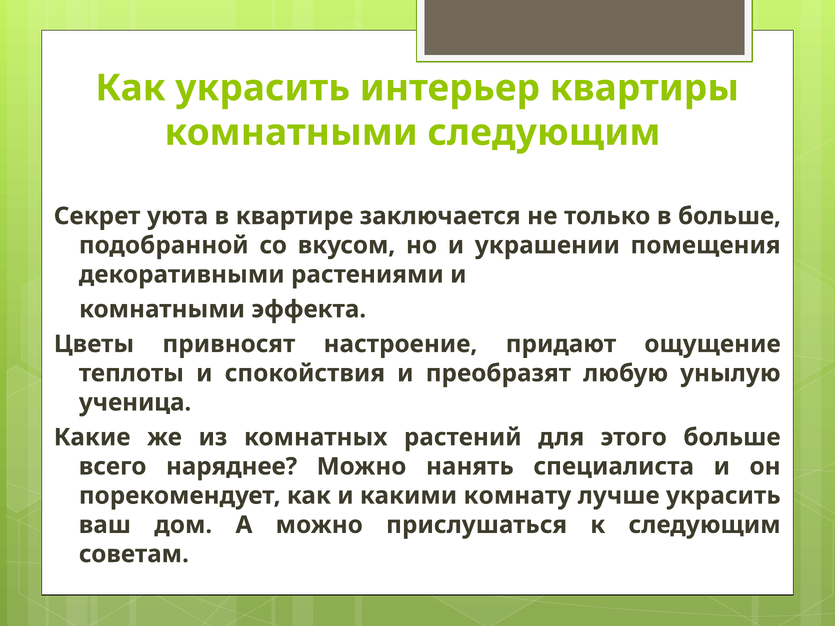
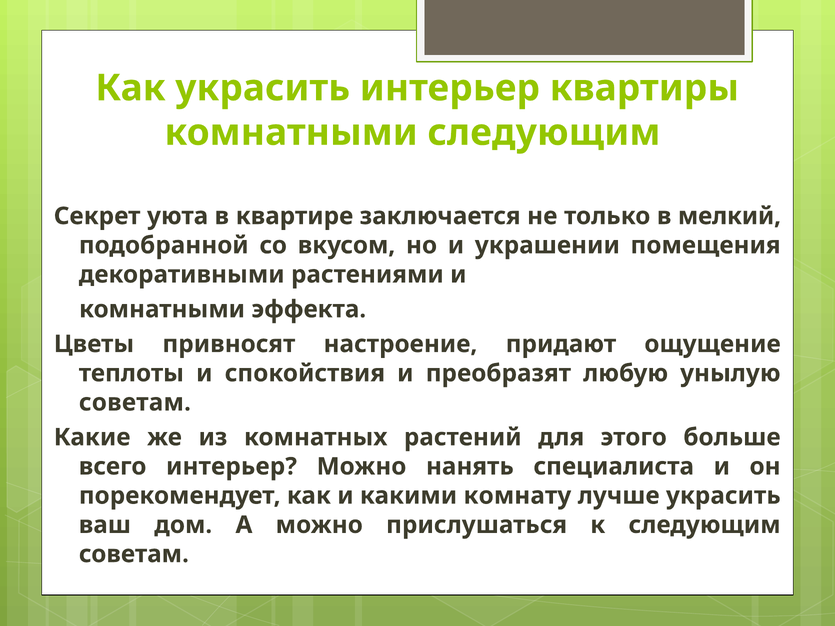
в больше: больше -> мелкий (729, 216)
ученица: ученица -> советам (135, 403)
всего наряднее: наряднее -> интерьер (231, 467)
